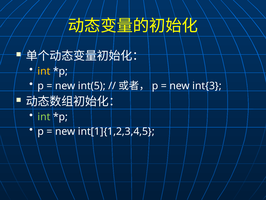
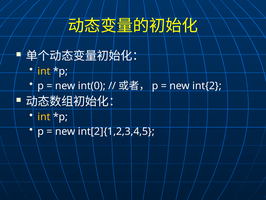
int(5: int(5 -> int(0 (92, 86)
int{3: int{3 -> int{2 (207, 86)
int colour: light green -> yellow (44, 117)
int[1]{1,2,3,4,5: int[1]{1,2,3,4,5 -> int[2]{1,2,3,4,5 (116, 131)
